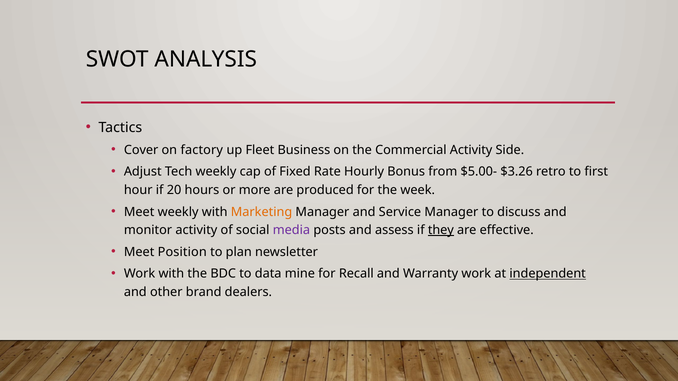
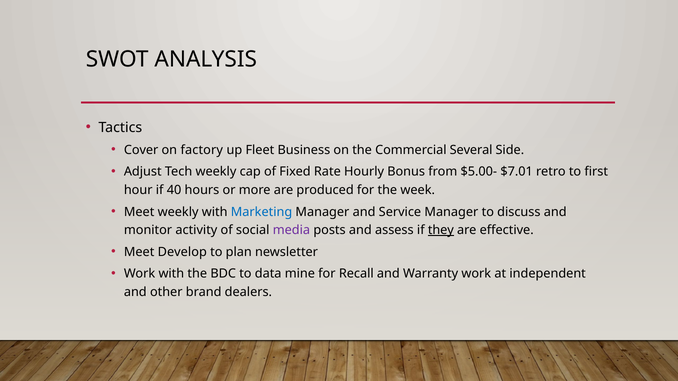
Commercial Activity: Activity -> Several (471, 150)
$3.26: $3.26 -> $7.01 (517, 172)
20: 20 -> 40 (174, 190)
Marketing colour: orange -> blue (262, 212)
Position: Position -> Develop (182, 252)
independent underline: present -> none (548, 274)
